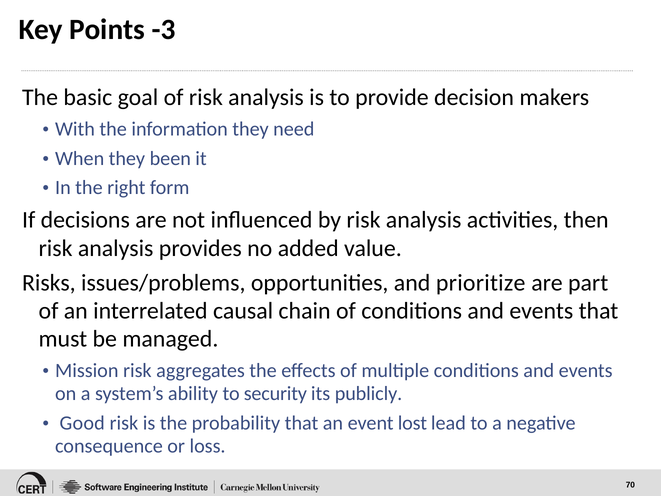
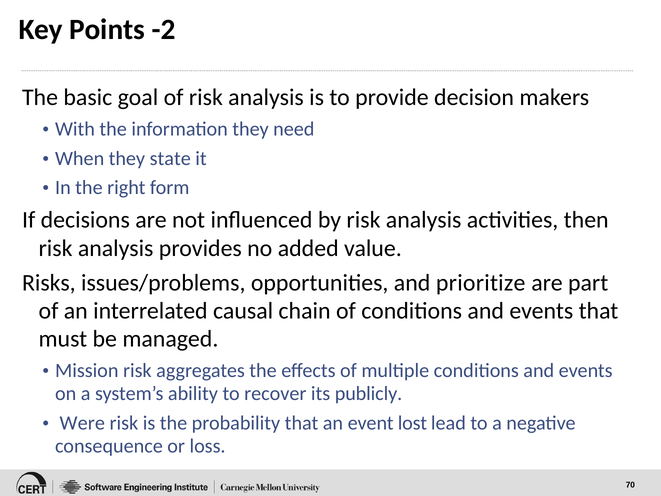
-3: -3 -> -2 (164, 29)
been: been -> state (170, 158)
security: security -> recover (275, 393)
Good: Good -> Were (82, 423)
